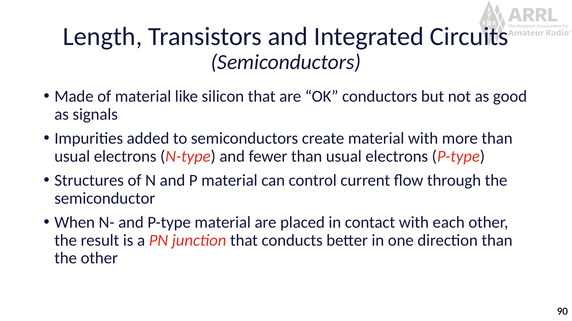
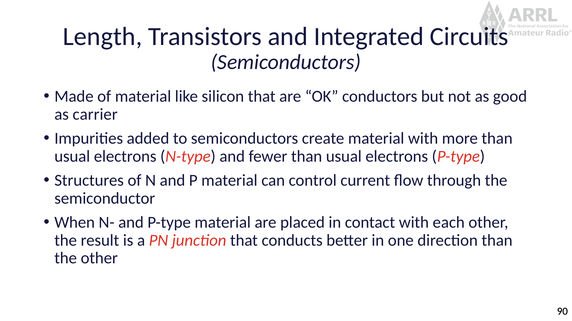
signals: signals -> carrier (95, 115)
